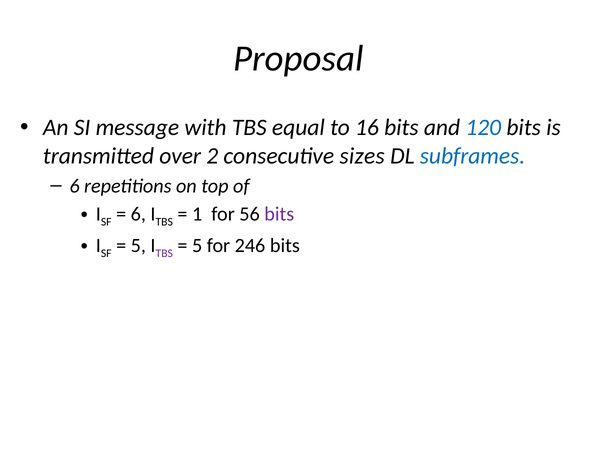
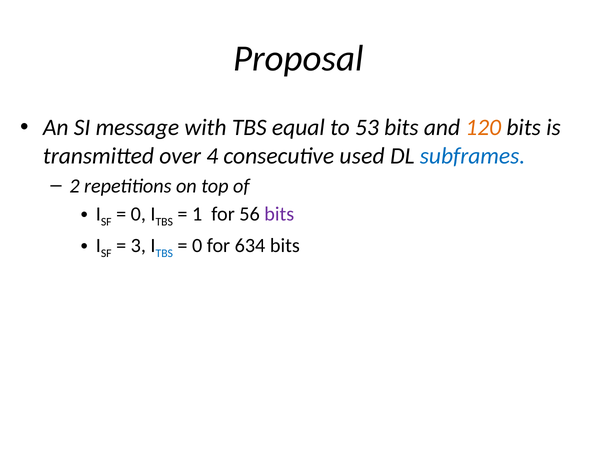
16: 16 -> 53 (367, 128)
120 colour: blue -> orange (483, 128)
2: 2 -> 4 (212, 156)
sizes: sizes -> used (362, 156)
6: 6 -> 2 (74, 186)
6: 6 -> 0 (138, 214)
5: 5 -> 3 (138, 246)
TBS colour: purple -> blue (164, 253)
5: 5 -> 0 (197, 246)
246: 246 -> 634 (250, 246)
